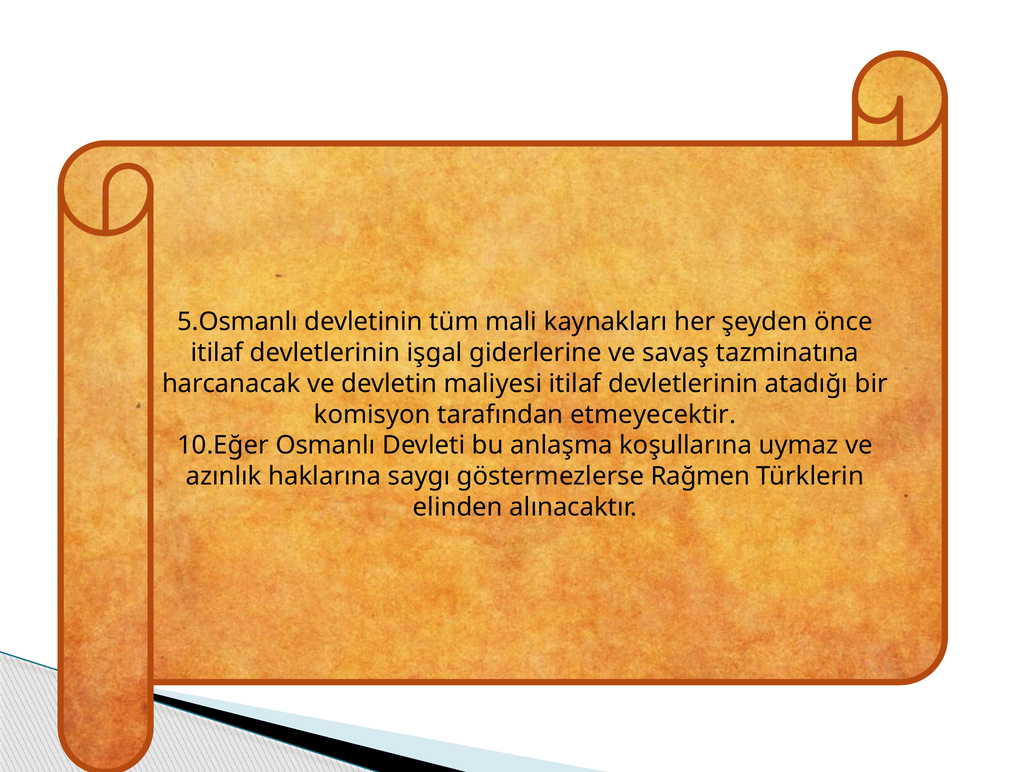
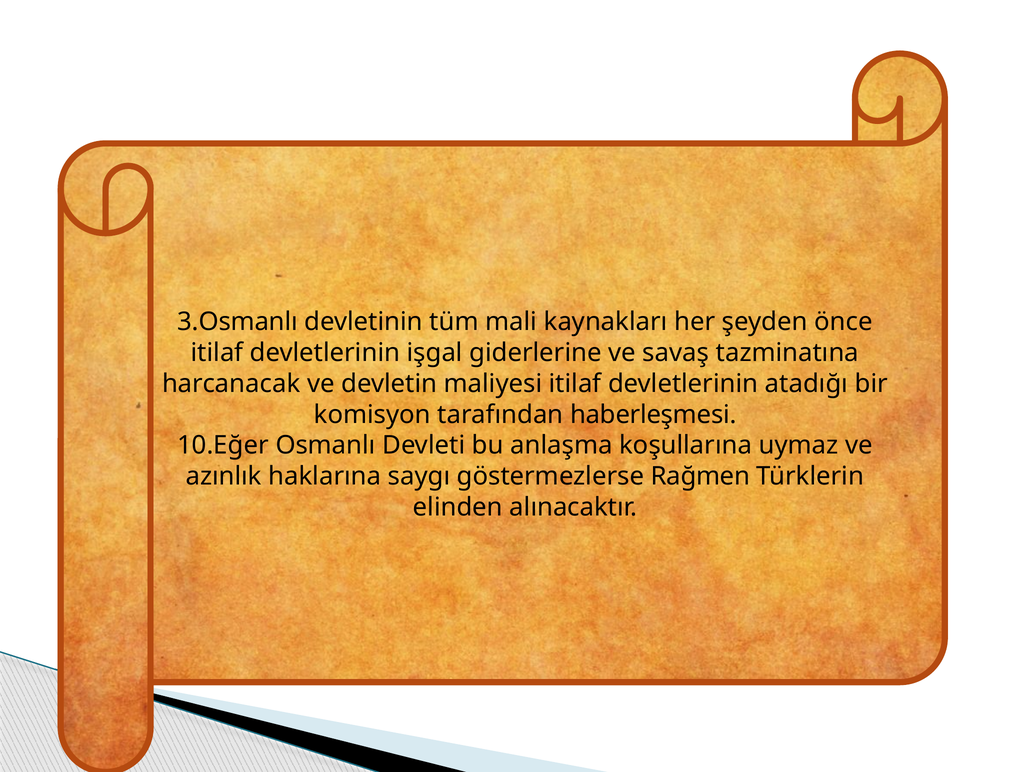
5.Osmanlı: 5.Osmanlı -> 3.Osmanlı (238, 322)
etmeyecektir: etmeyecektir -> haberleşmesi (653, 415)
